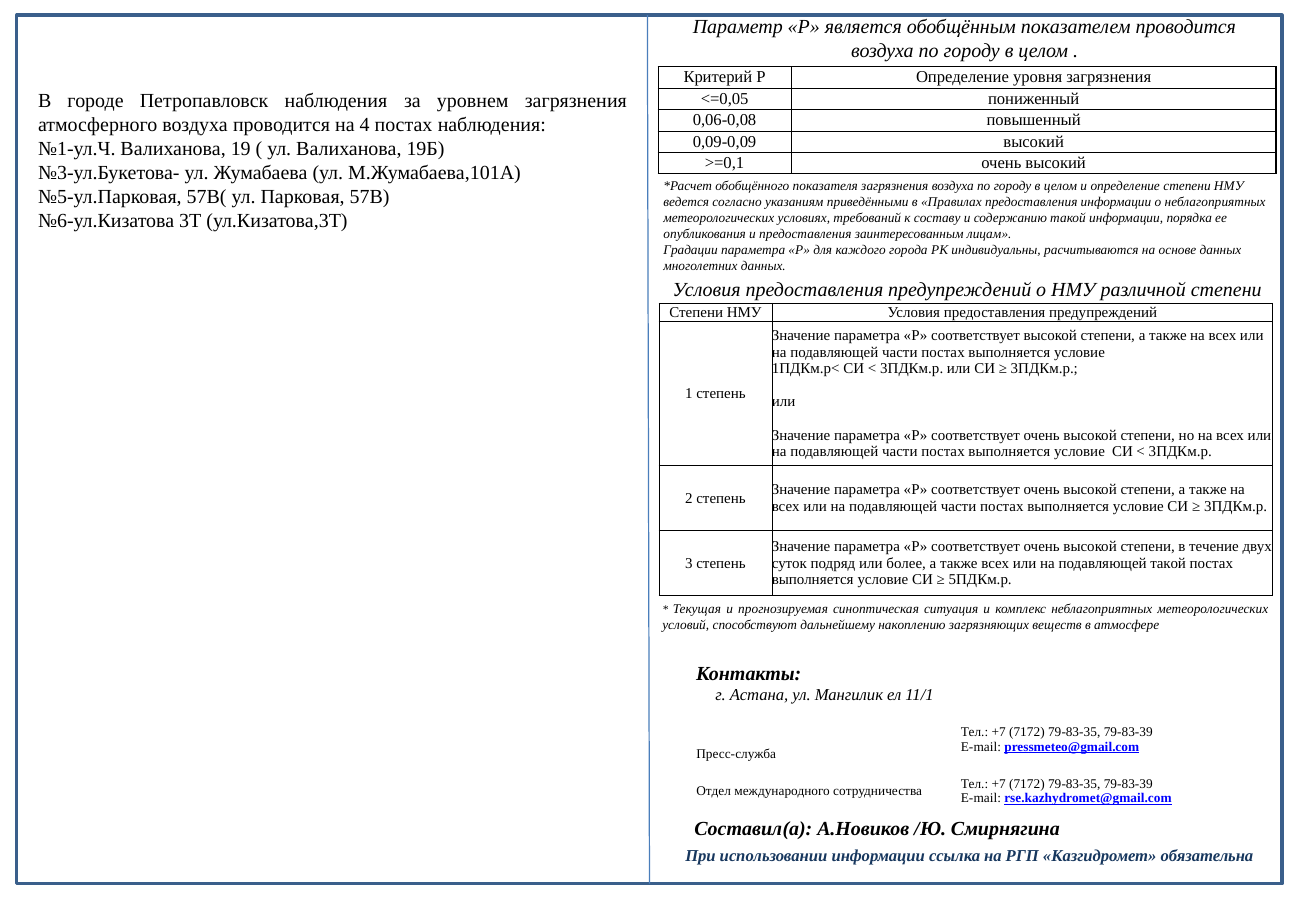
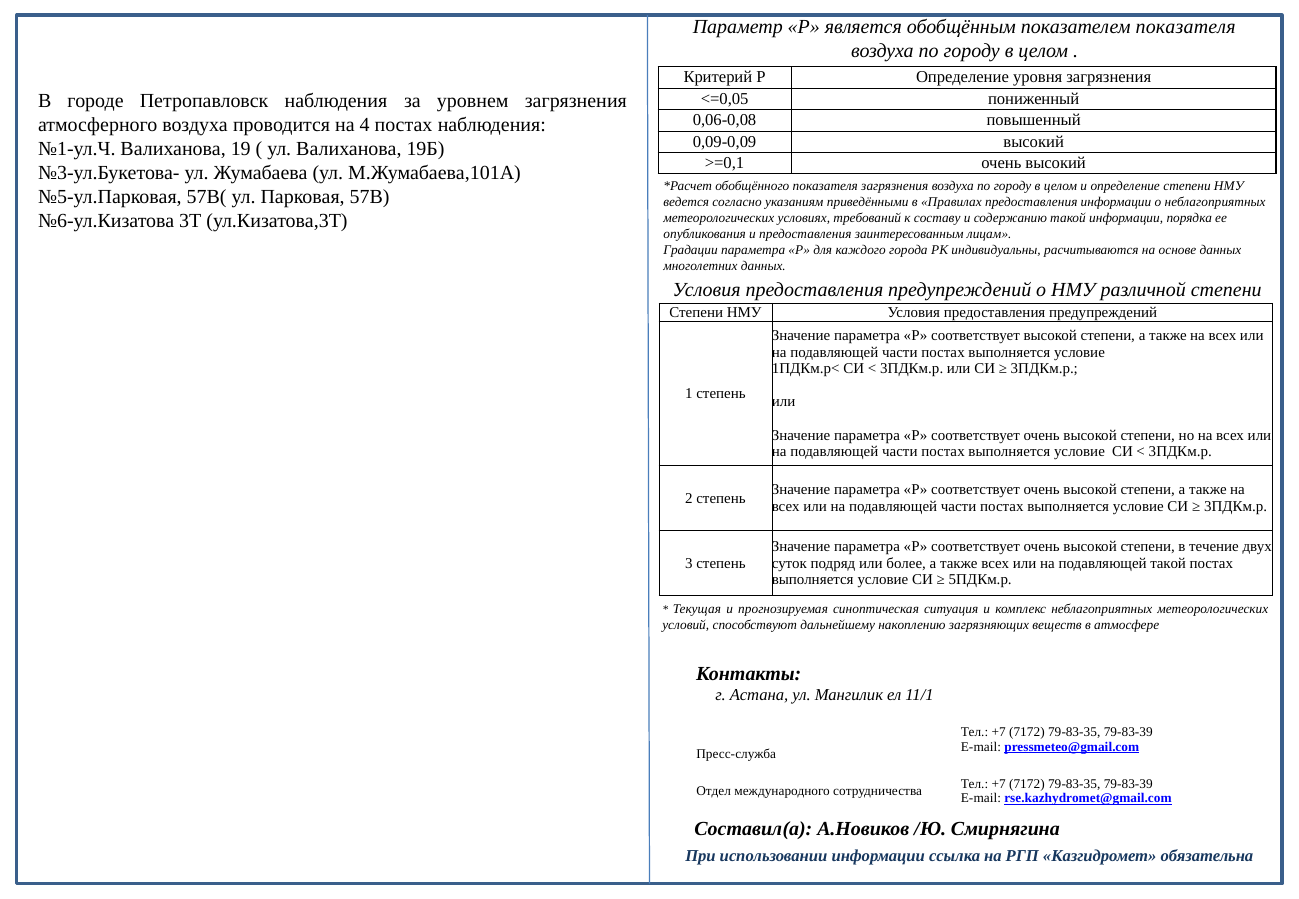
показателем проводится: проводится -> показателя (1186, 27)
